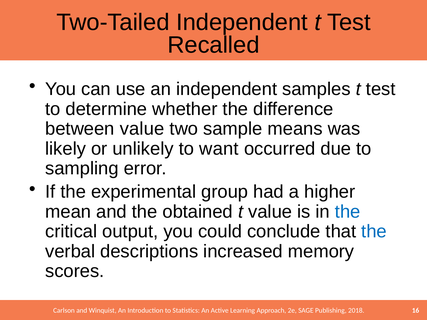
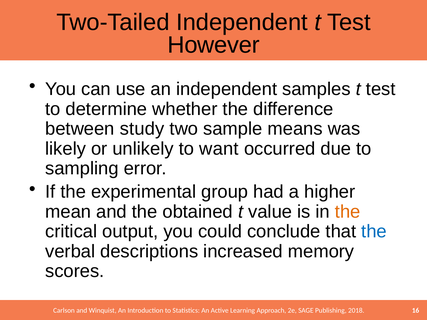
Recalled: Recalled -> However (214, 45)
between value: value -> study (142, 129)
the colour: blue -> orange (348, 212)
